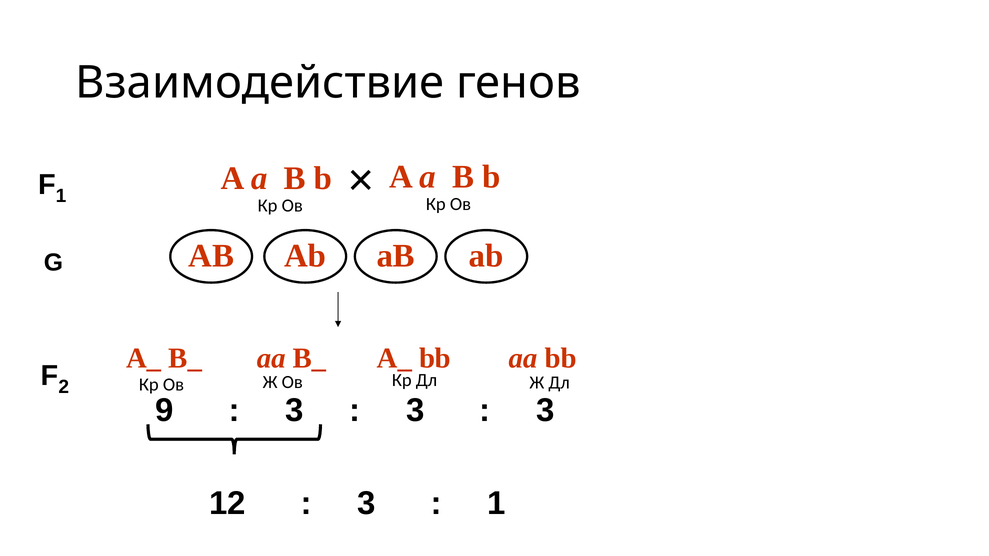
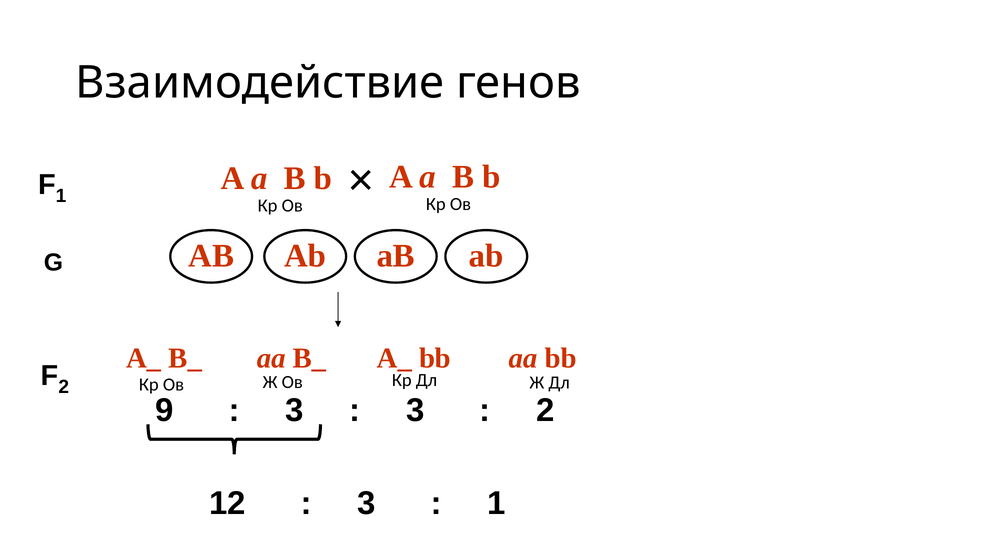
3: 3 -> 2 (545, 411)
